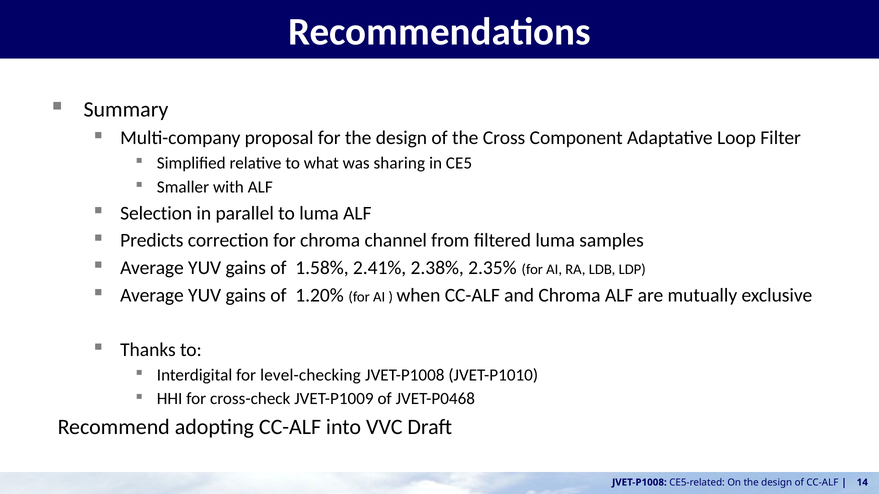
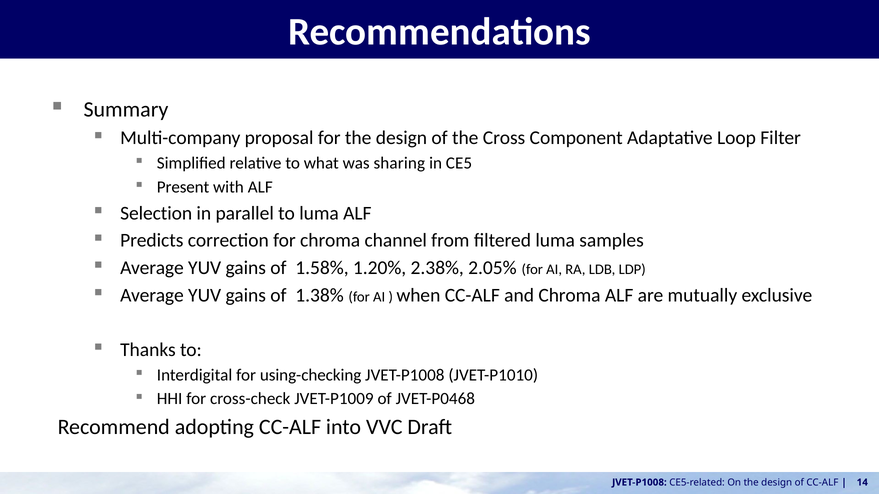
Smaller: Smaller -> Present (183, 187)
2.41%: 2.41% -> 1.20% (380, 268)
2.35%: 2.35% -> 2.05% (492, 268)
1.20%: 1.20% -> 1.38% (320, 295)
level-checking: level-checking -> using-checking (311, 375)
